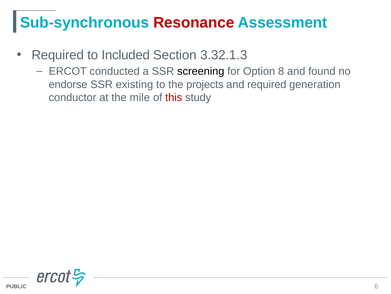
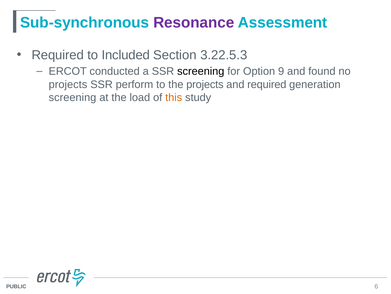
Resonance colour: red -> purple (194, 23)
3.32.1.3: 3.32.1.3 -> 3.22.5.3 (224, 55)
8: 8 -> 9 (281, 71)
endorse: endorse -> projects (68, 84)
existing: existing -> perform (134, 84)
conductor: conductor -> screening (72, 97)
mile: mile -> load (140, 97)
this colour: red -> orange (174, 97)
